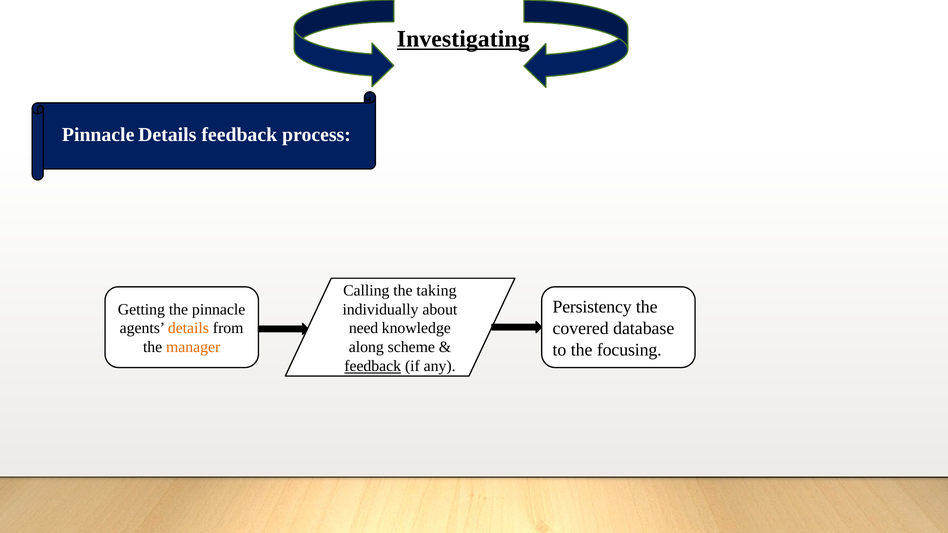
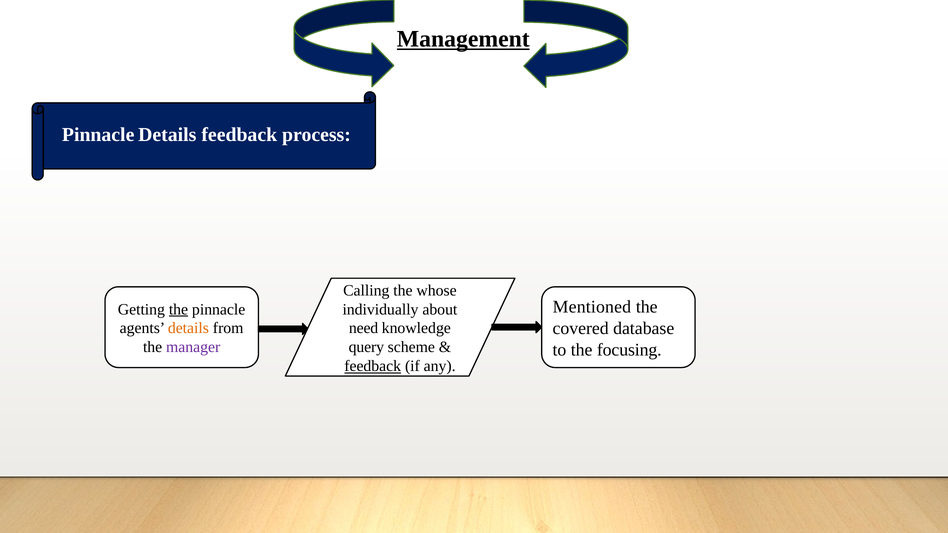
Investigating: Investigating -> Management (463, 39)
taking: taking -> whose (437, 290)
Persistency: Persistency -> Mentioned (592, 307)
the underline: none -> present (178, 309)
manager colour: orange -> purple (193, 347)
along: along -> query (366, 347)
